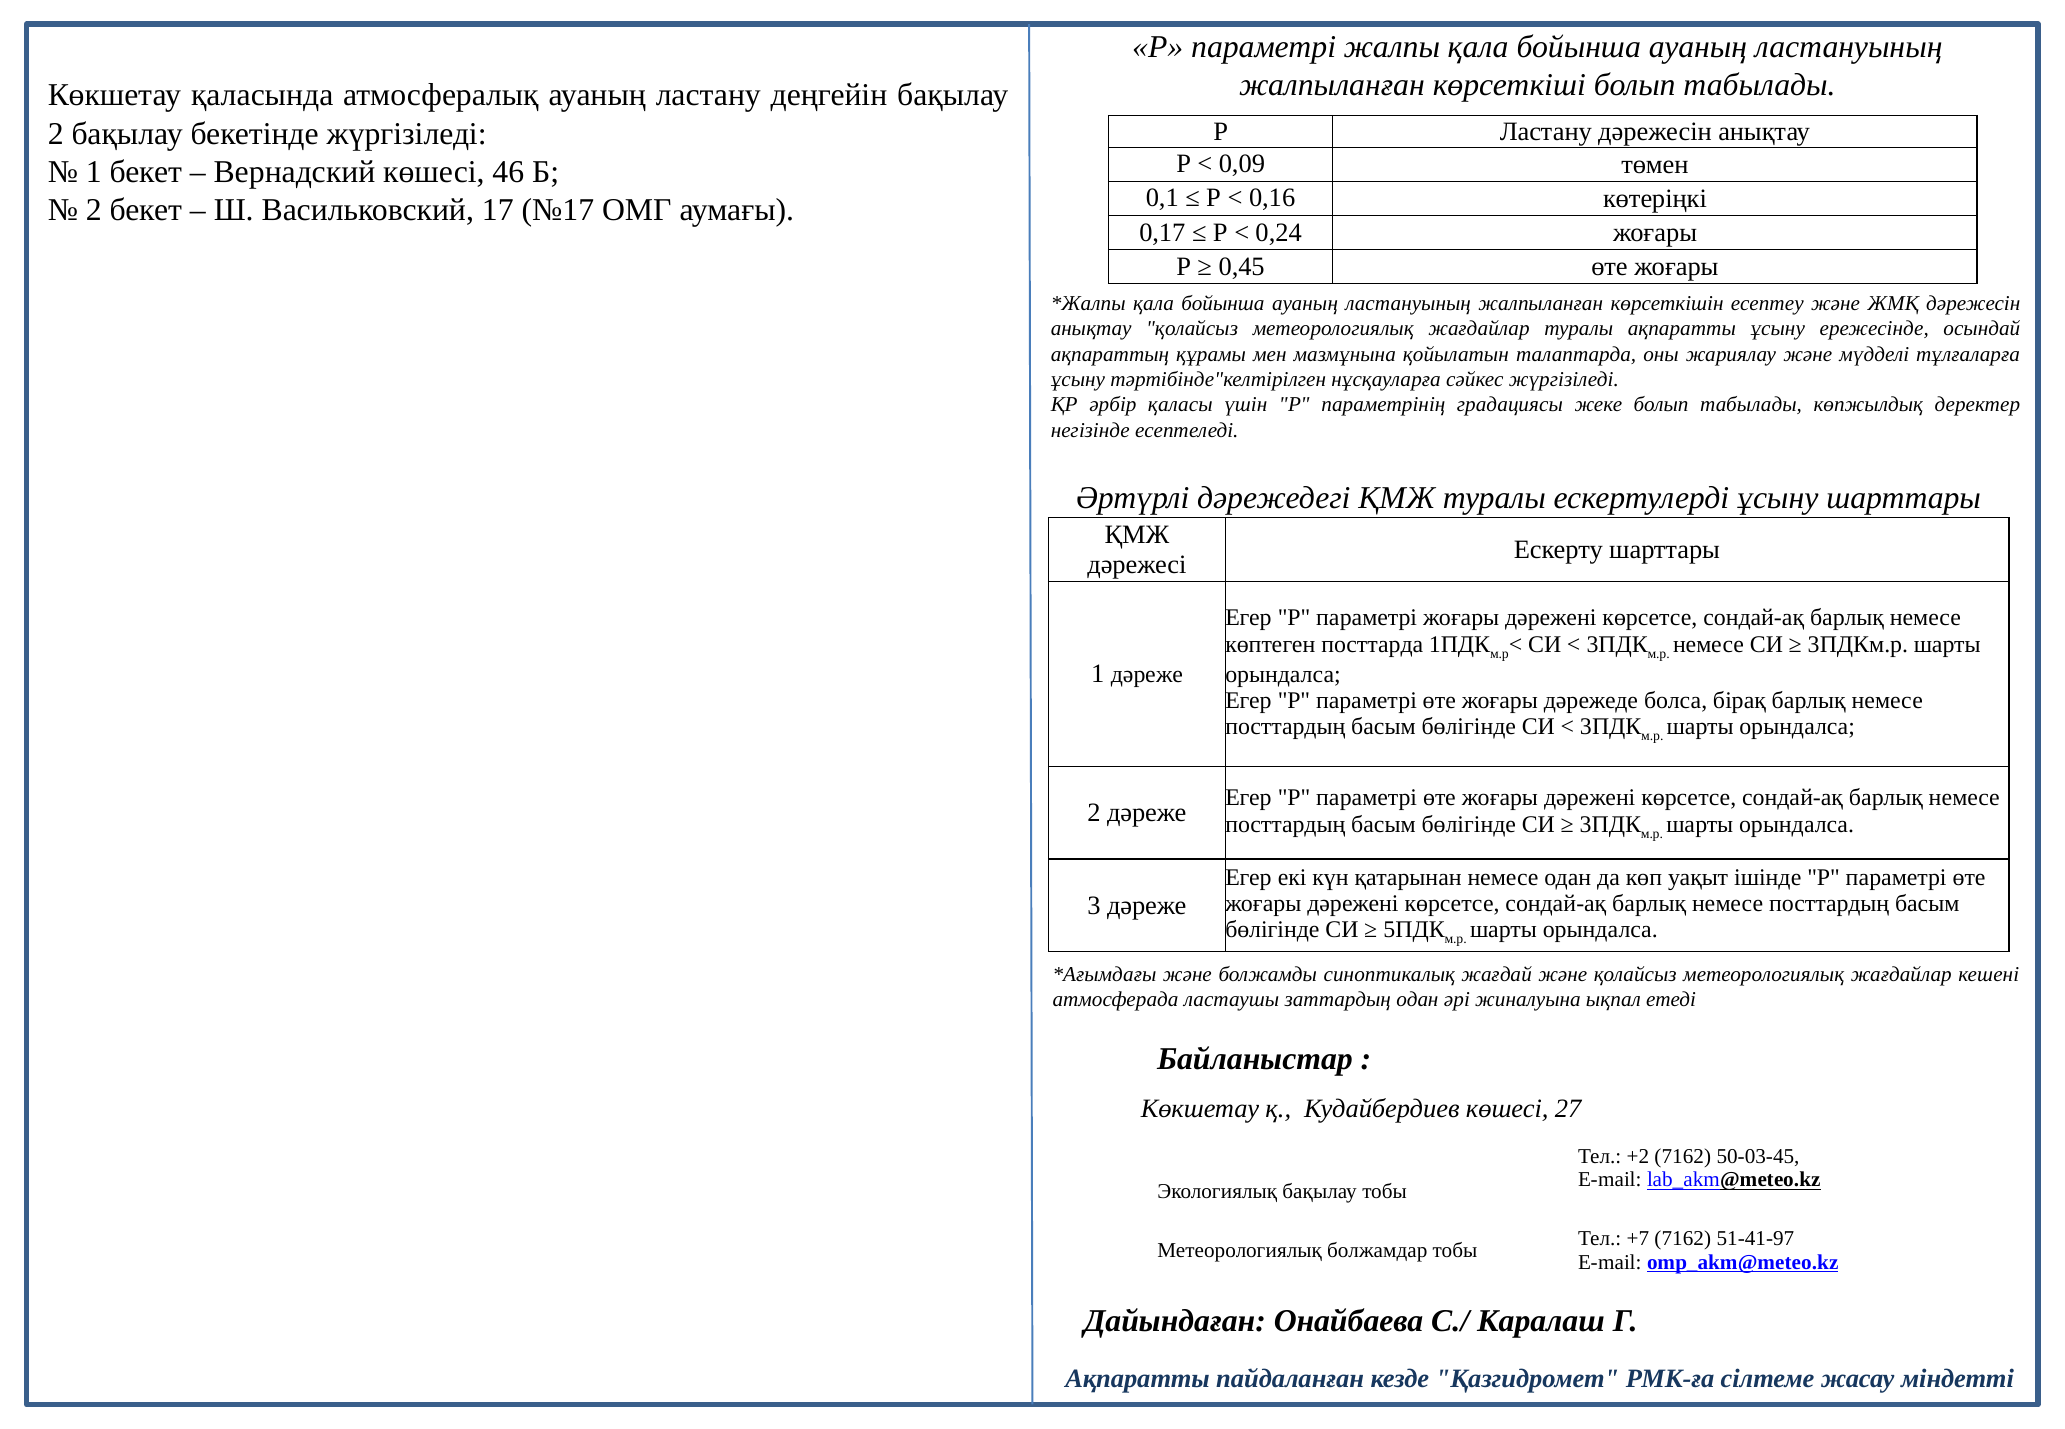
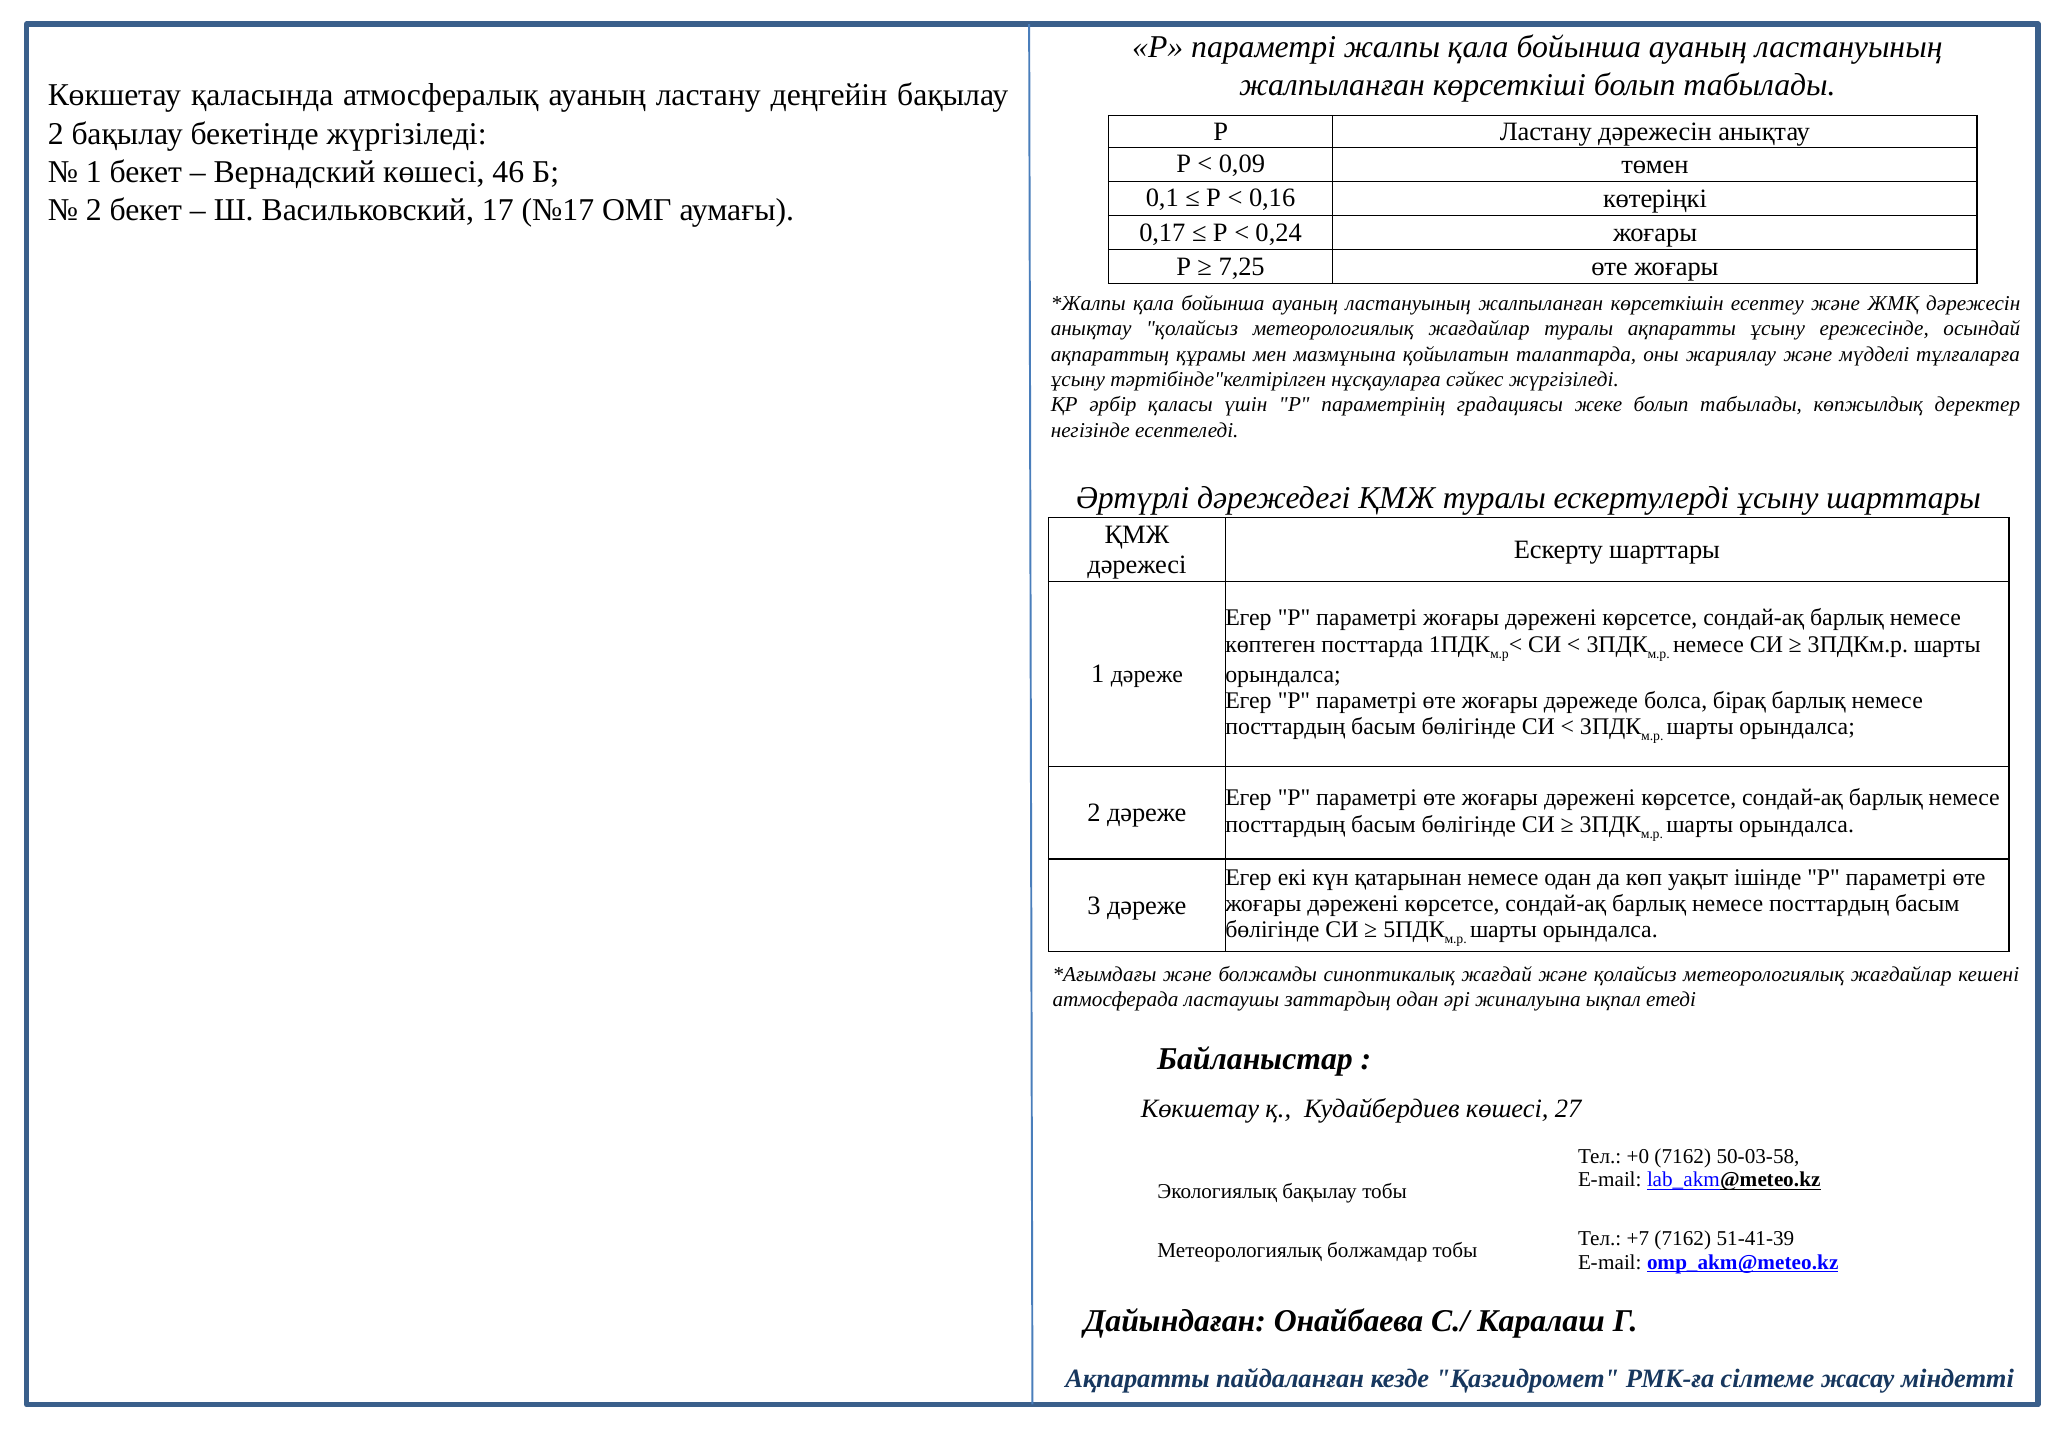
0,45: 0,45 -> 7,25 (1242, 266)
+2: +2 -> +0 (1638, 1157)
50-03-45: 50-03-45 -> 50-03-58 (1758, 1157)
51-41-97: 51-41-97 -> 51-41-39 (1755, 1239)
